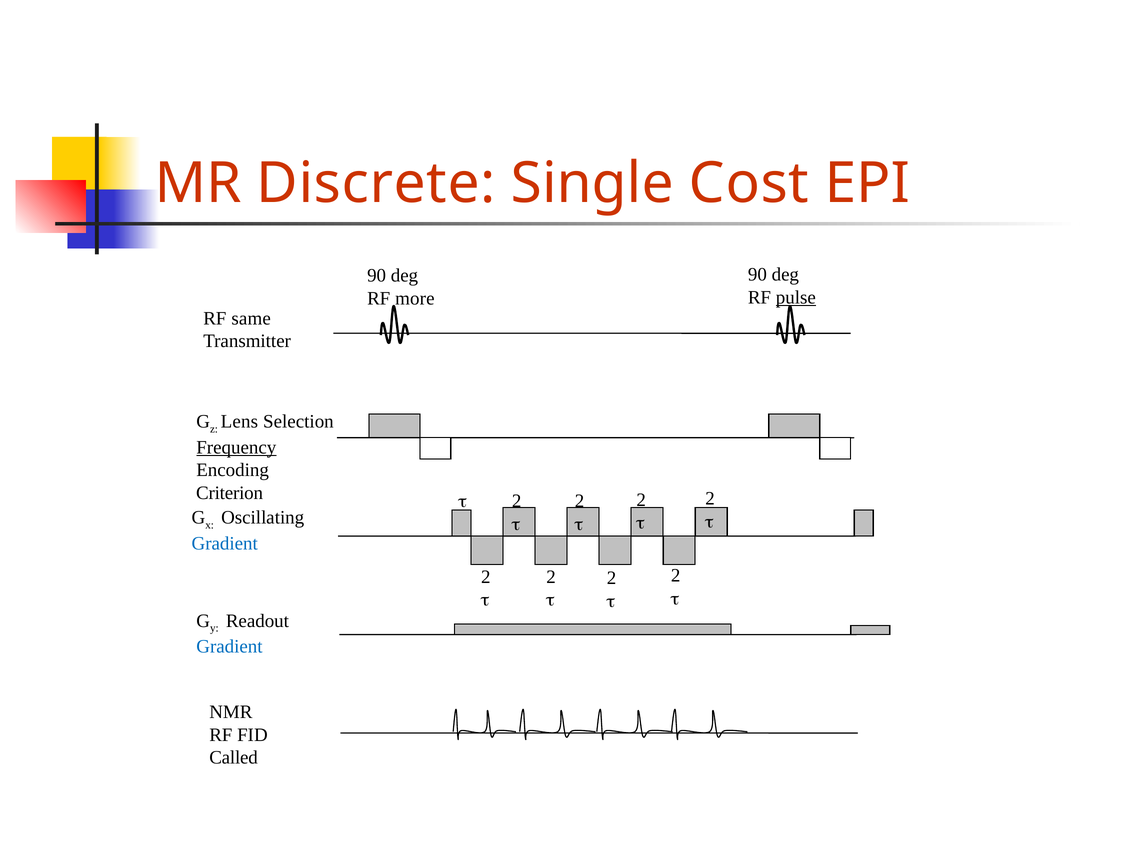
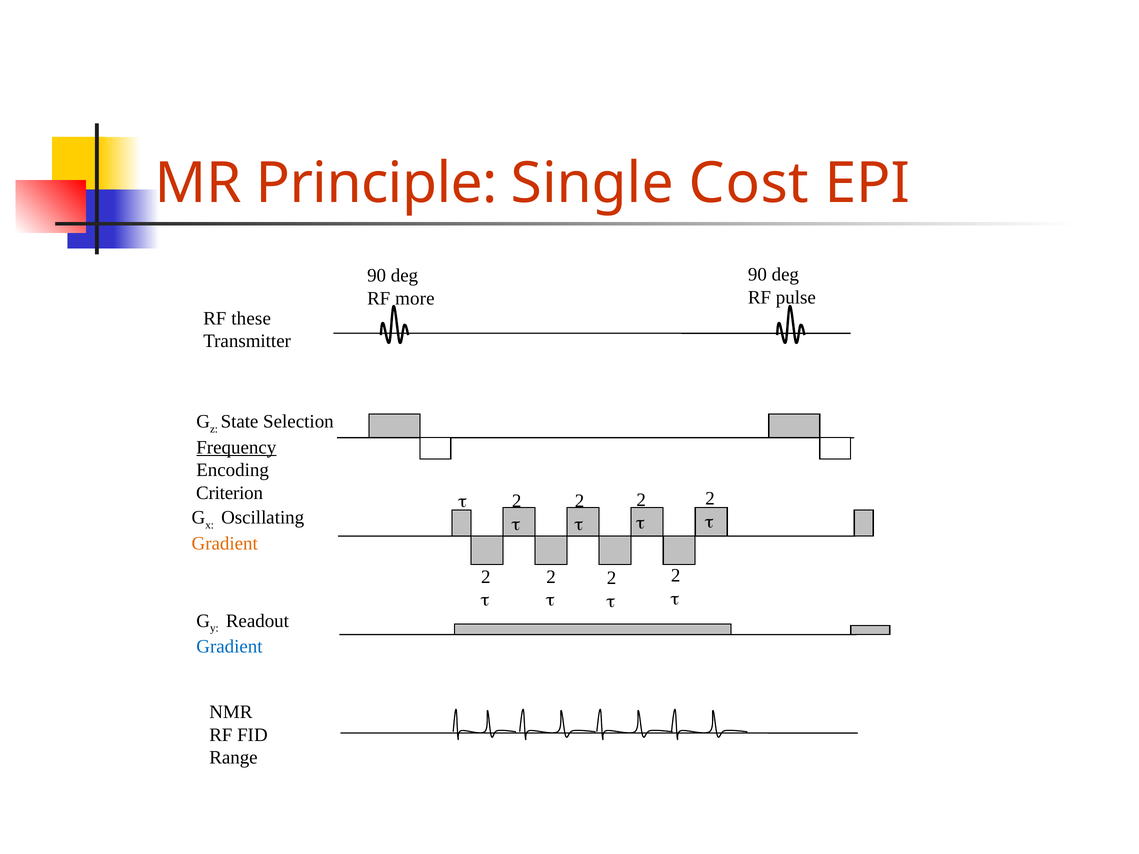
Discrete: Discrete -> Principle (377, 183)
pulse underline: present -> none (796, 297)
same: same -> these (251, 318)
Lens: Lens -> State (240, 422)
Gradient colour: blue -> orange (225, 544)
Called: Called -> Range (233, 758)
